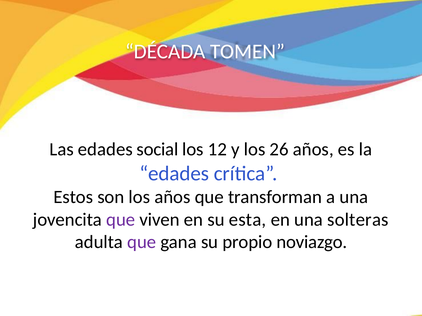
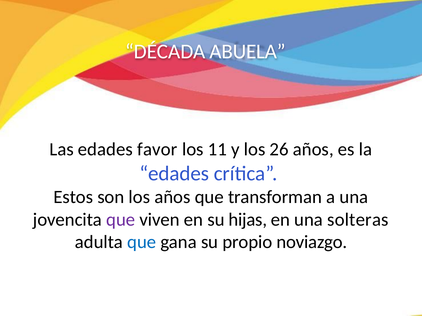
TOMEN: TOMEN -> ABUELA (248, 51)
social: social -> favor (157, 150)
12: 12 -> 11 (217, 150)
esta: esta -> hijas (248, 220)
que colour: purple -> blue (142, 242)
